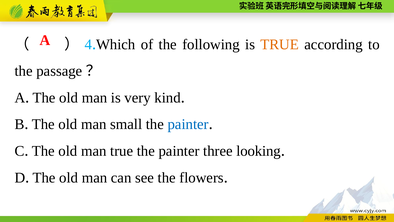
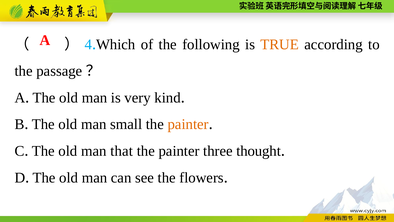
painter colour: blue -> orange (188, 124)
man true: true -> that (122, 151)
looking: looking -> thought (259, 151)
